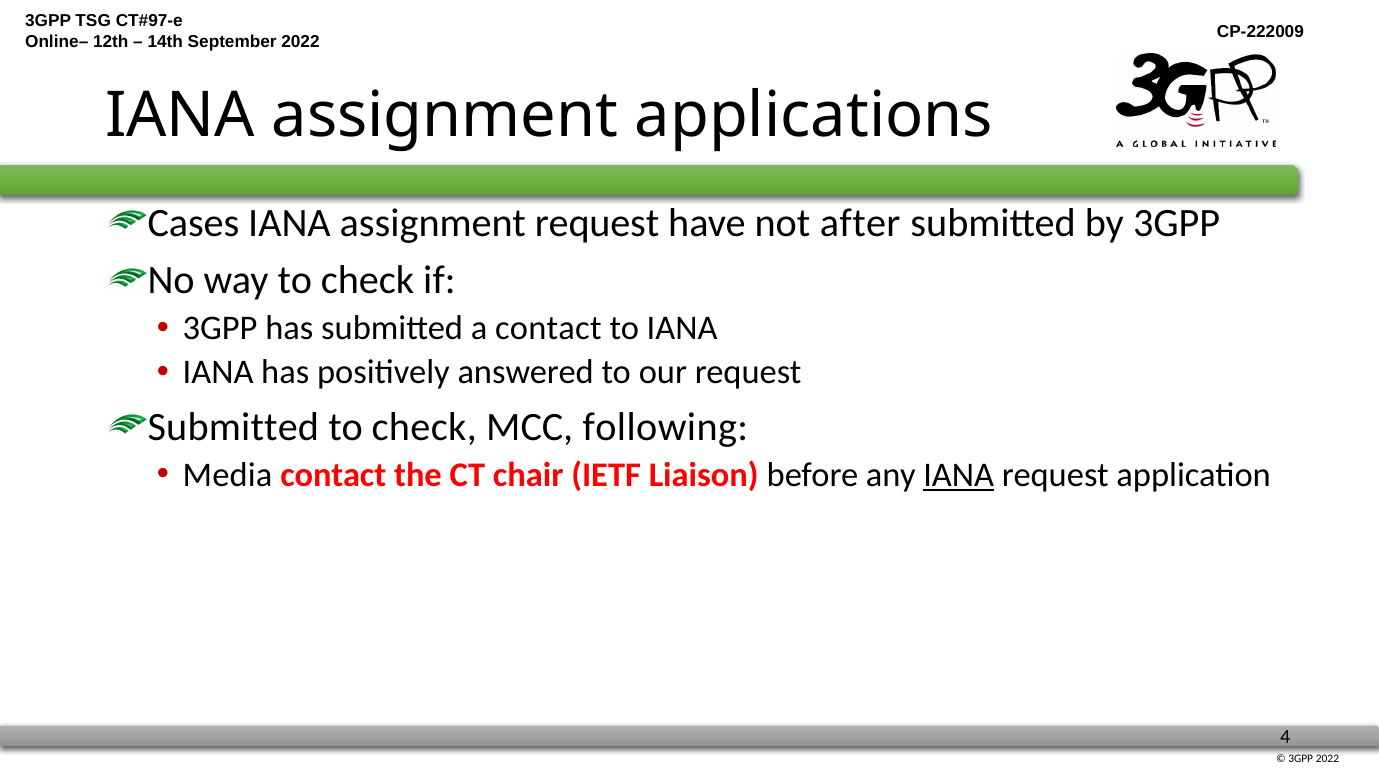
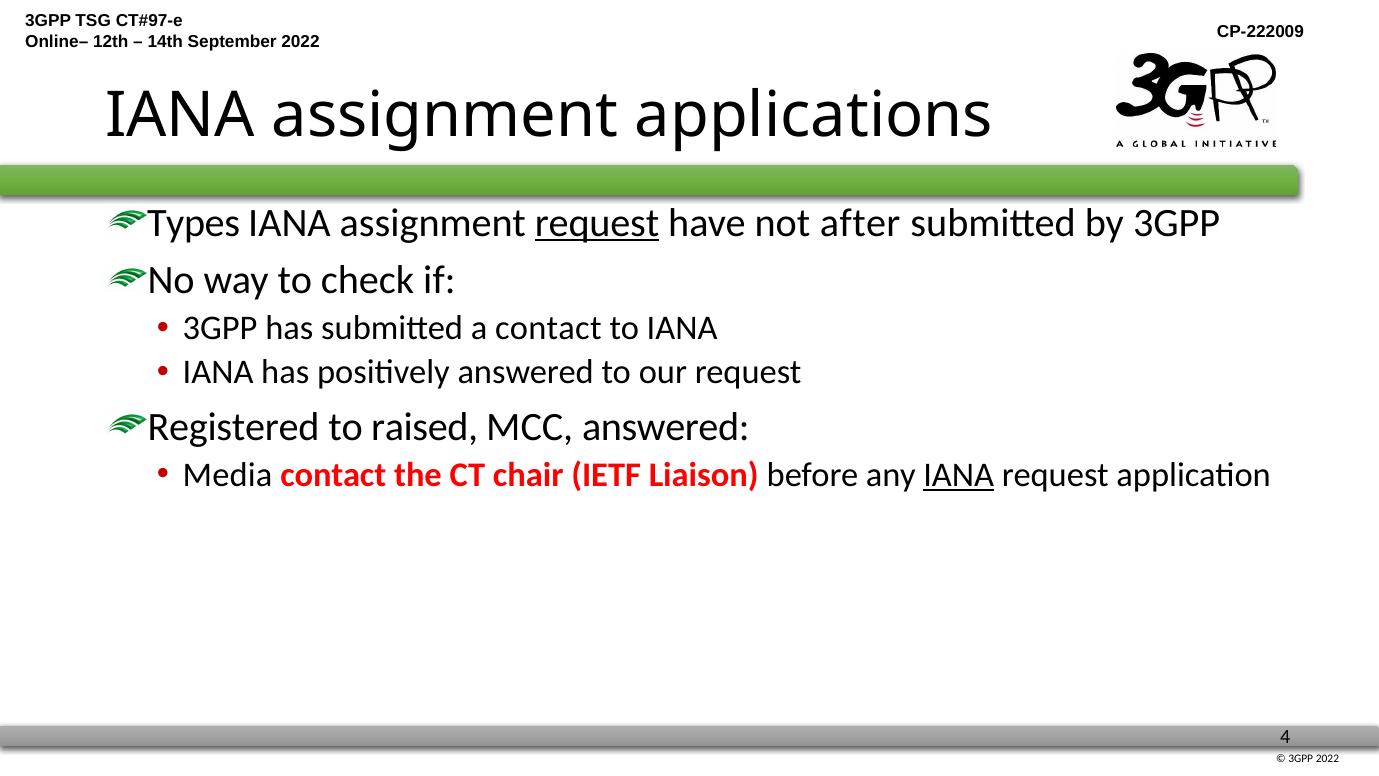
Cases: Cases -> Types (194, 223)
request underline: none -> present (597, 223)
Submitted: Submitted -> Registered (234, 427)
check: check -> raised (425, 427)
MCC following: following -> answered (666, 427)
